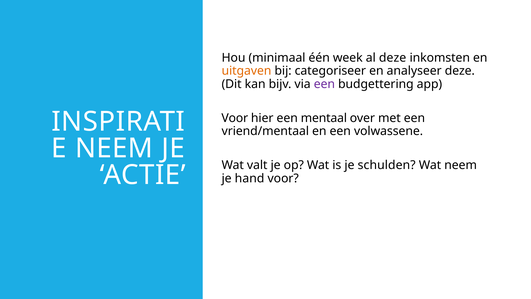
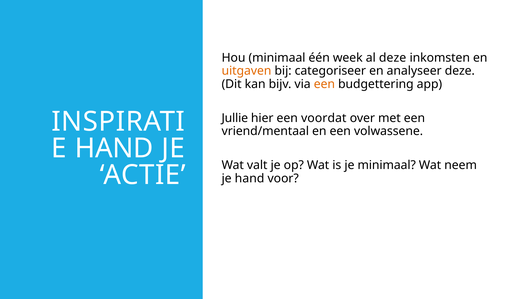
een colour: purple -> orange (324, 84)
Voor: Voor -> Jullie (235, 118)
mentaal: mentaal -> voordat (324, 118)
NEEM: NEEM -> HAND (114, 148)
je schulden: schulden -> minimaal (387, 165)
